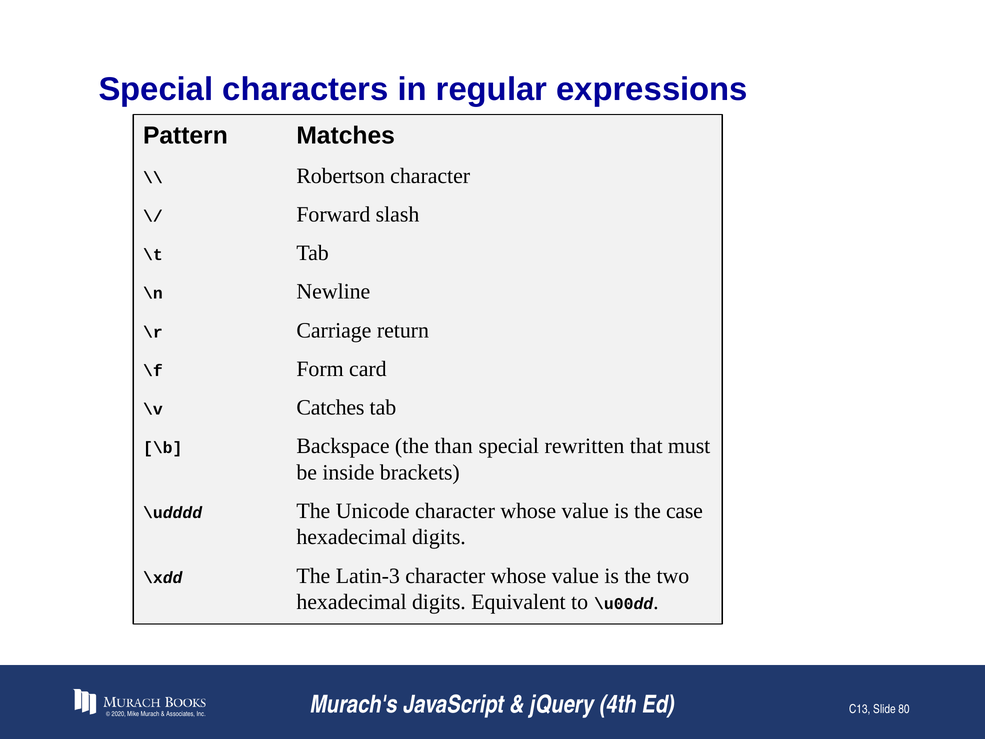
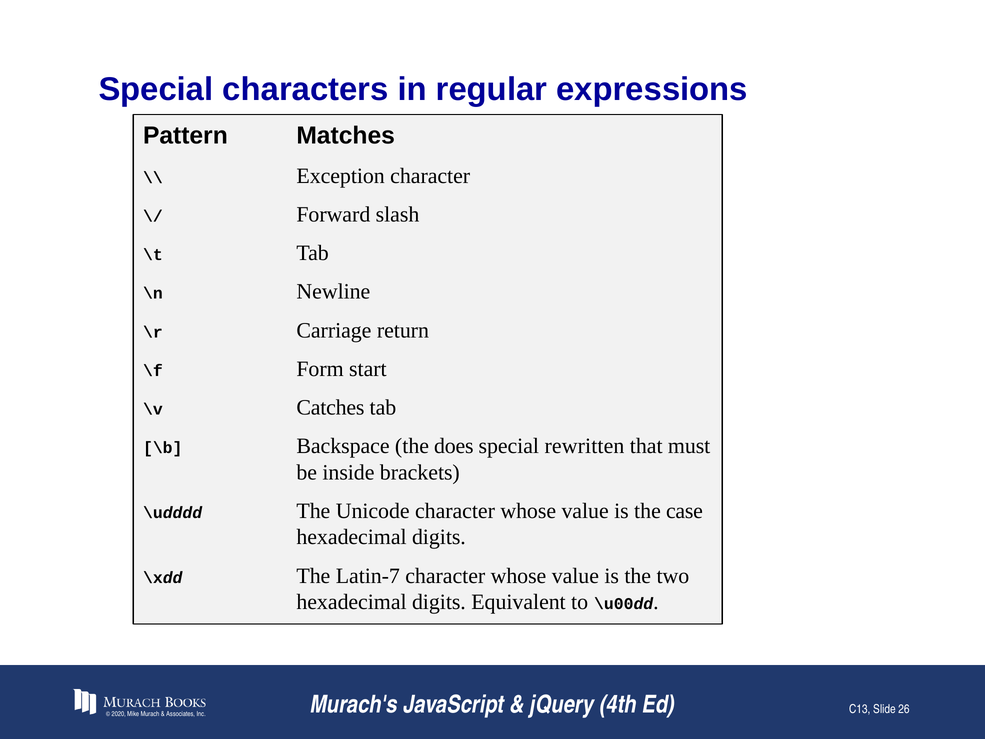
Robertson: Robertson -> Exception (341, 176)
card: card -> start (368, 369)
than: than -> does (454, 446)
Latin-3: Latin-3 -> Latin-7 (368, 576)
80: 80 -> 26 (904, 709)
